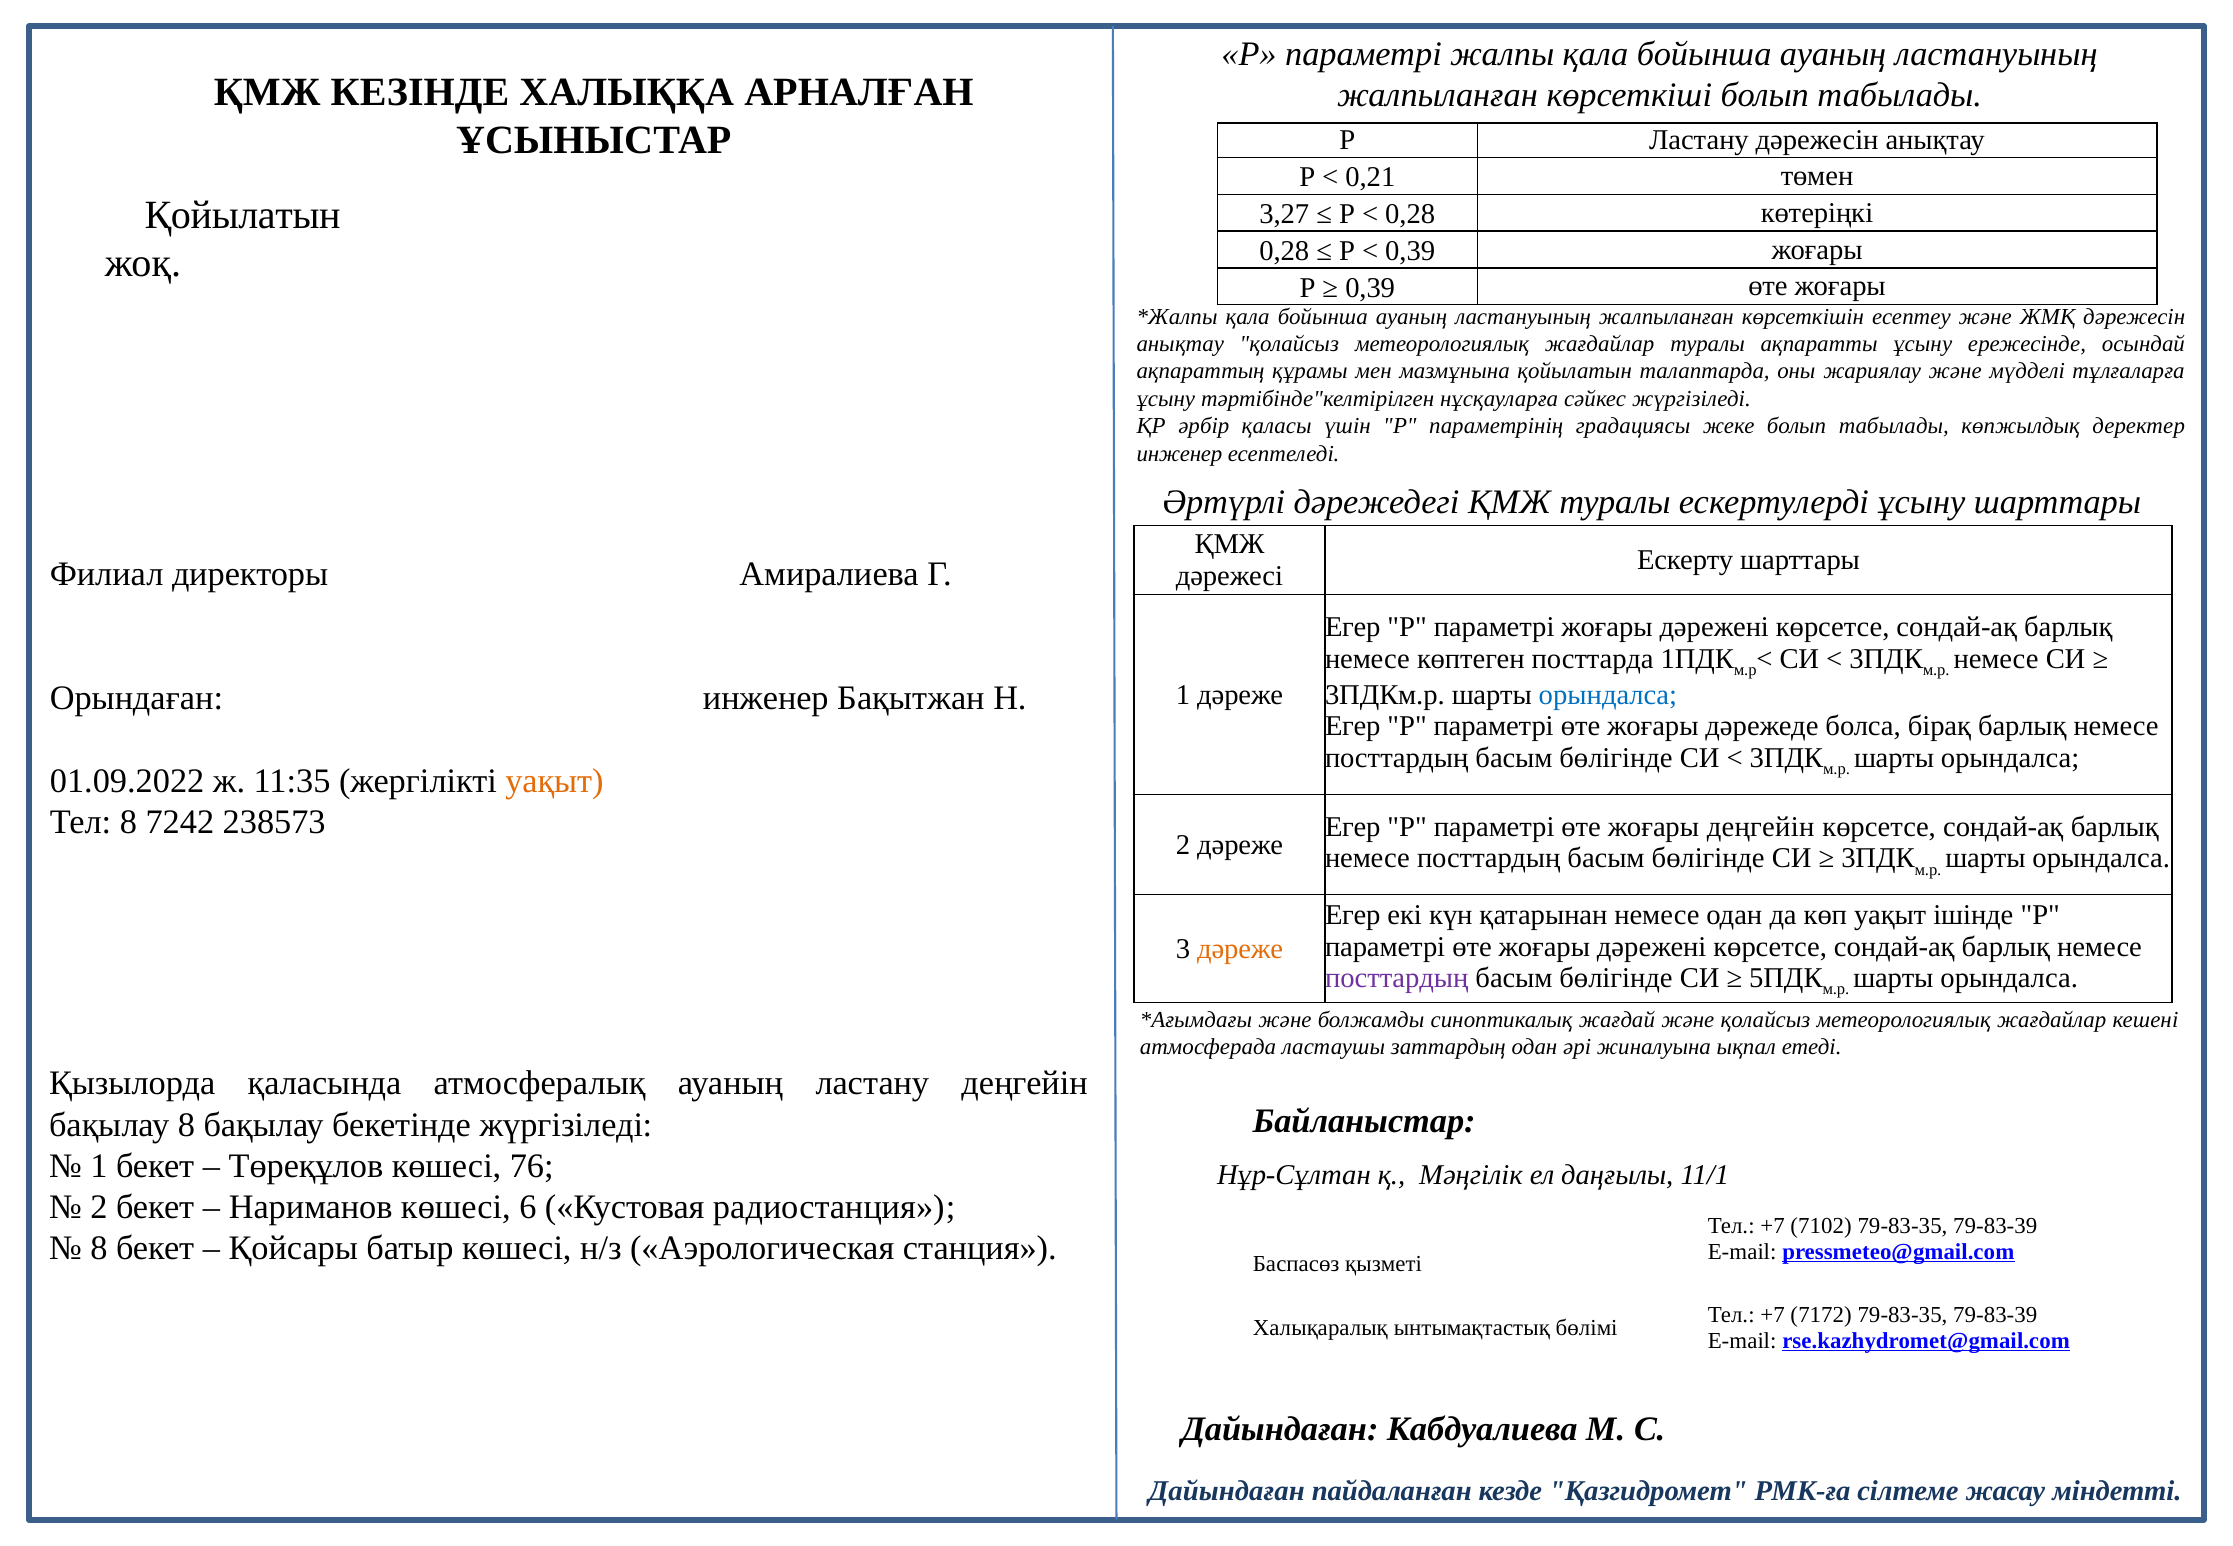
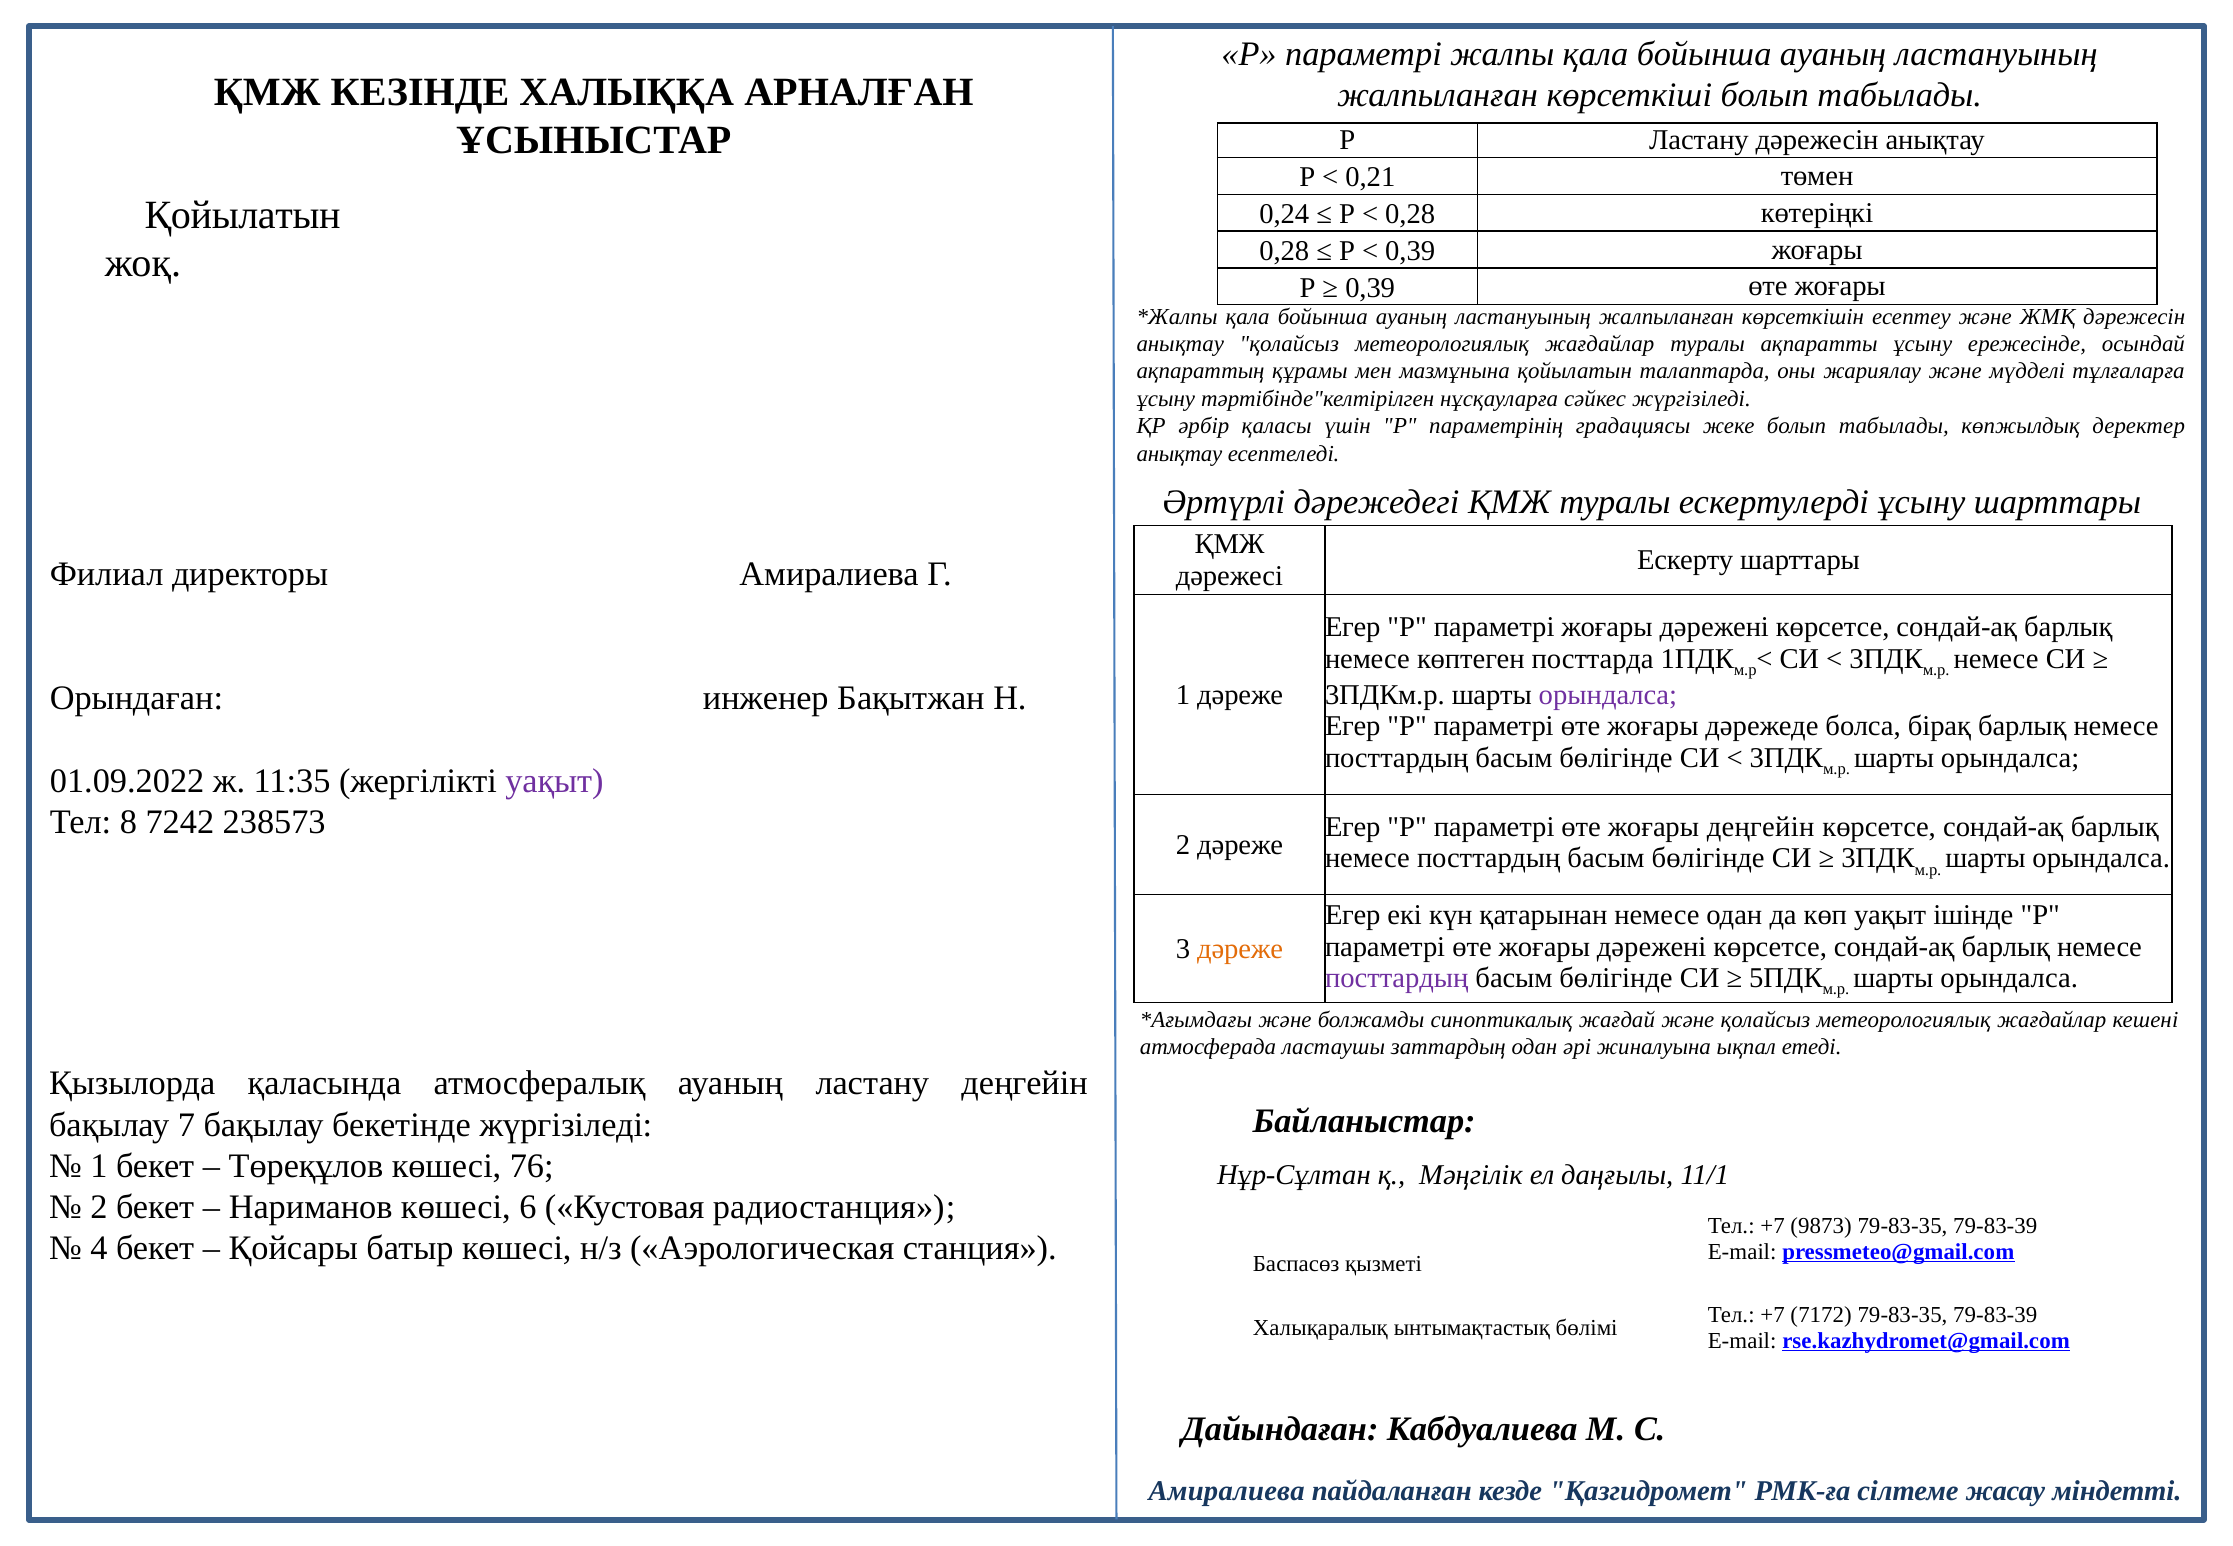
3,27: 3,27 -> 0,24 (1284, 214)
инженер: инженер -> анықтау (1179, 454)
орындалса colour: blue -> purple (1608, 695)
уақыт colour: orange -> purple (554, 781)
бақылау 8: 8 -> 7 (186, 1125)
7102: 7102 -> 9873 (1821, 1226)
8: 8 -> 4 (99, 1248)
Дайындаған: Дайындаған -> Амиралиева (1227, 1491)
